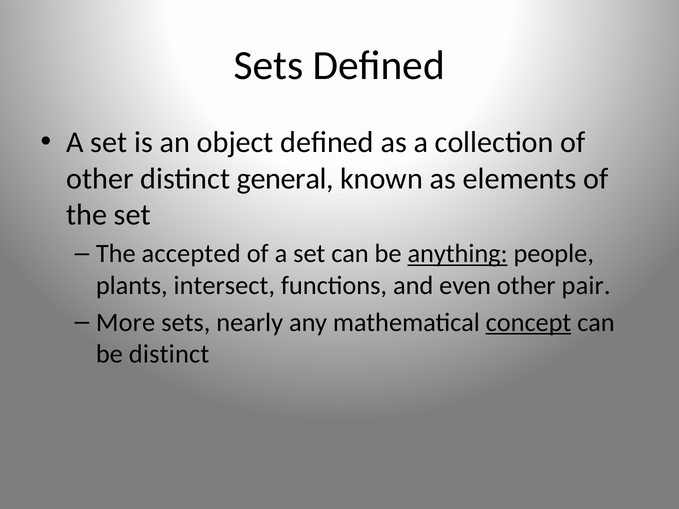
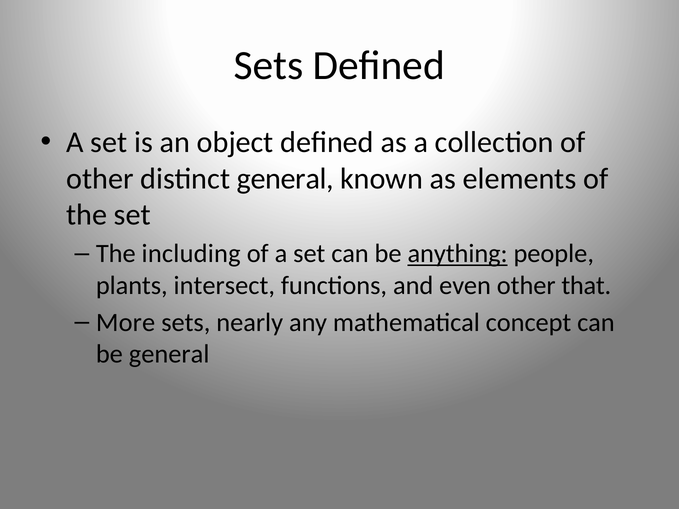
accepted: accepted -> including (191, 254)
pair: pair -> that (586, 286)
concept underline: present -> none (529, 323)
be distinct: distinct -> general (169, 354)
